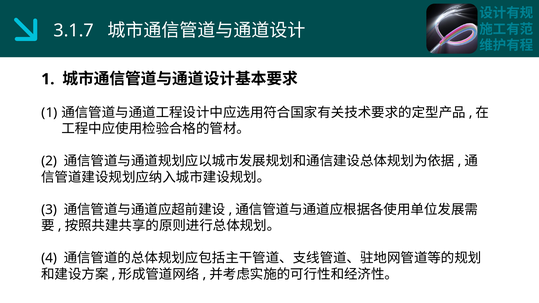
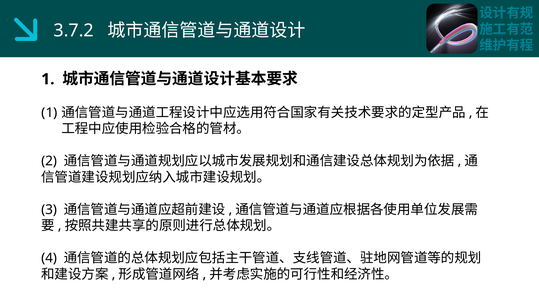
3.1.7: 3.1.7 -> 3.7.2 (74, 30)
